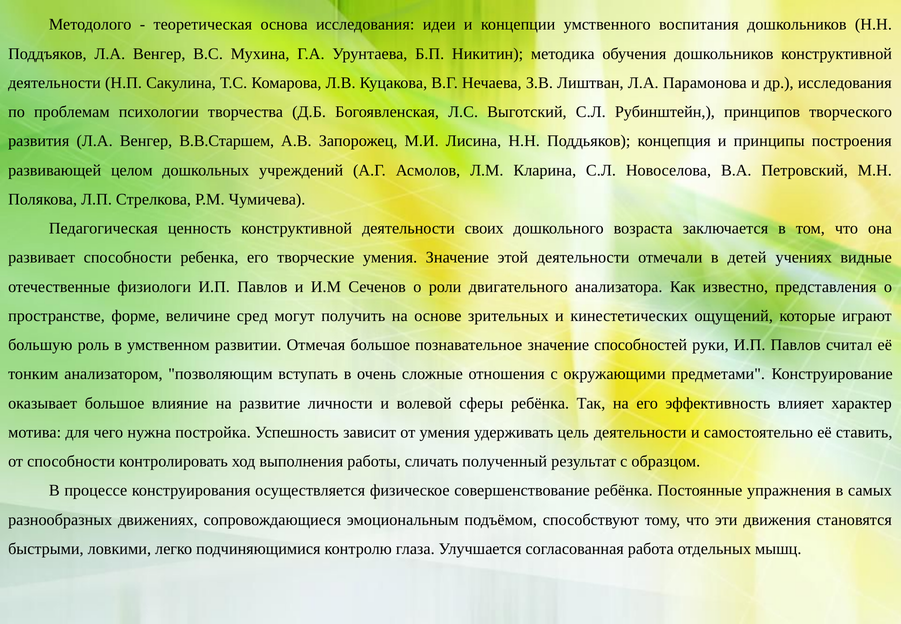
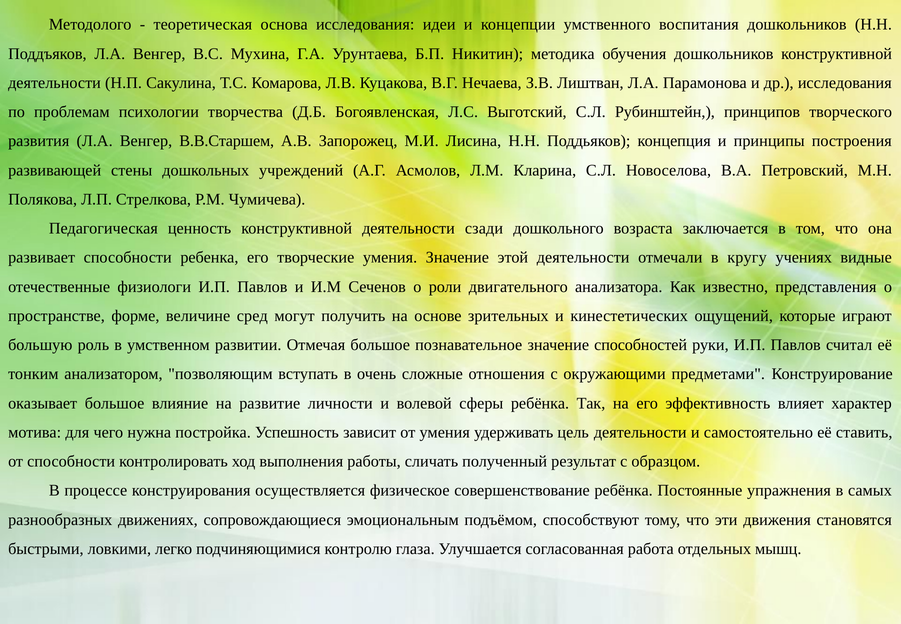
целом: целом -> стены (132, 170)
своих: своих -> сзади (484, 228)
детей: детей -> кругу (747, 257)
